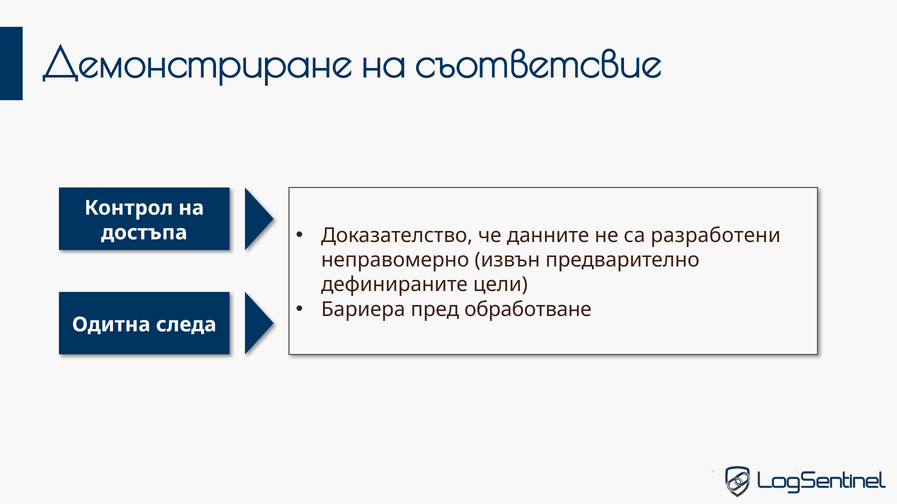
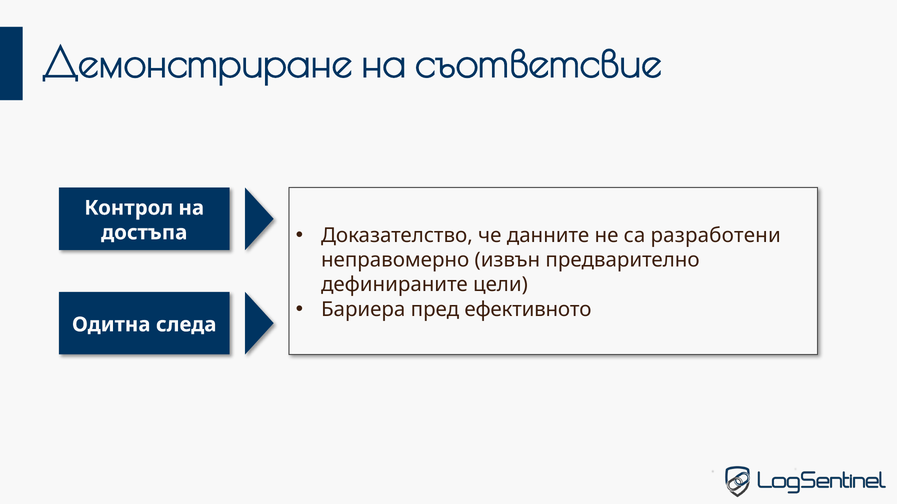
обработване: обработване -> ефективното (528, 310)
